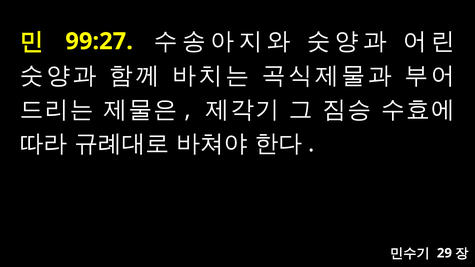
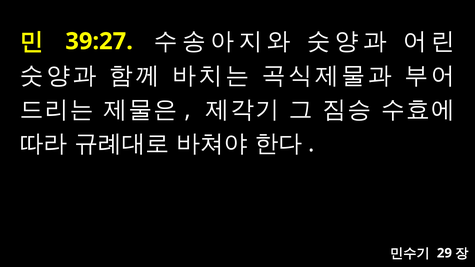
99:27: 99:27 -> 39:27 (99, 41)
